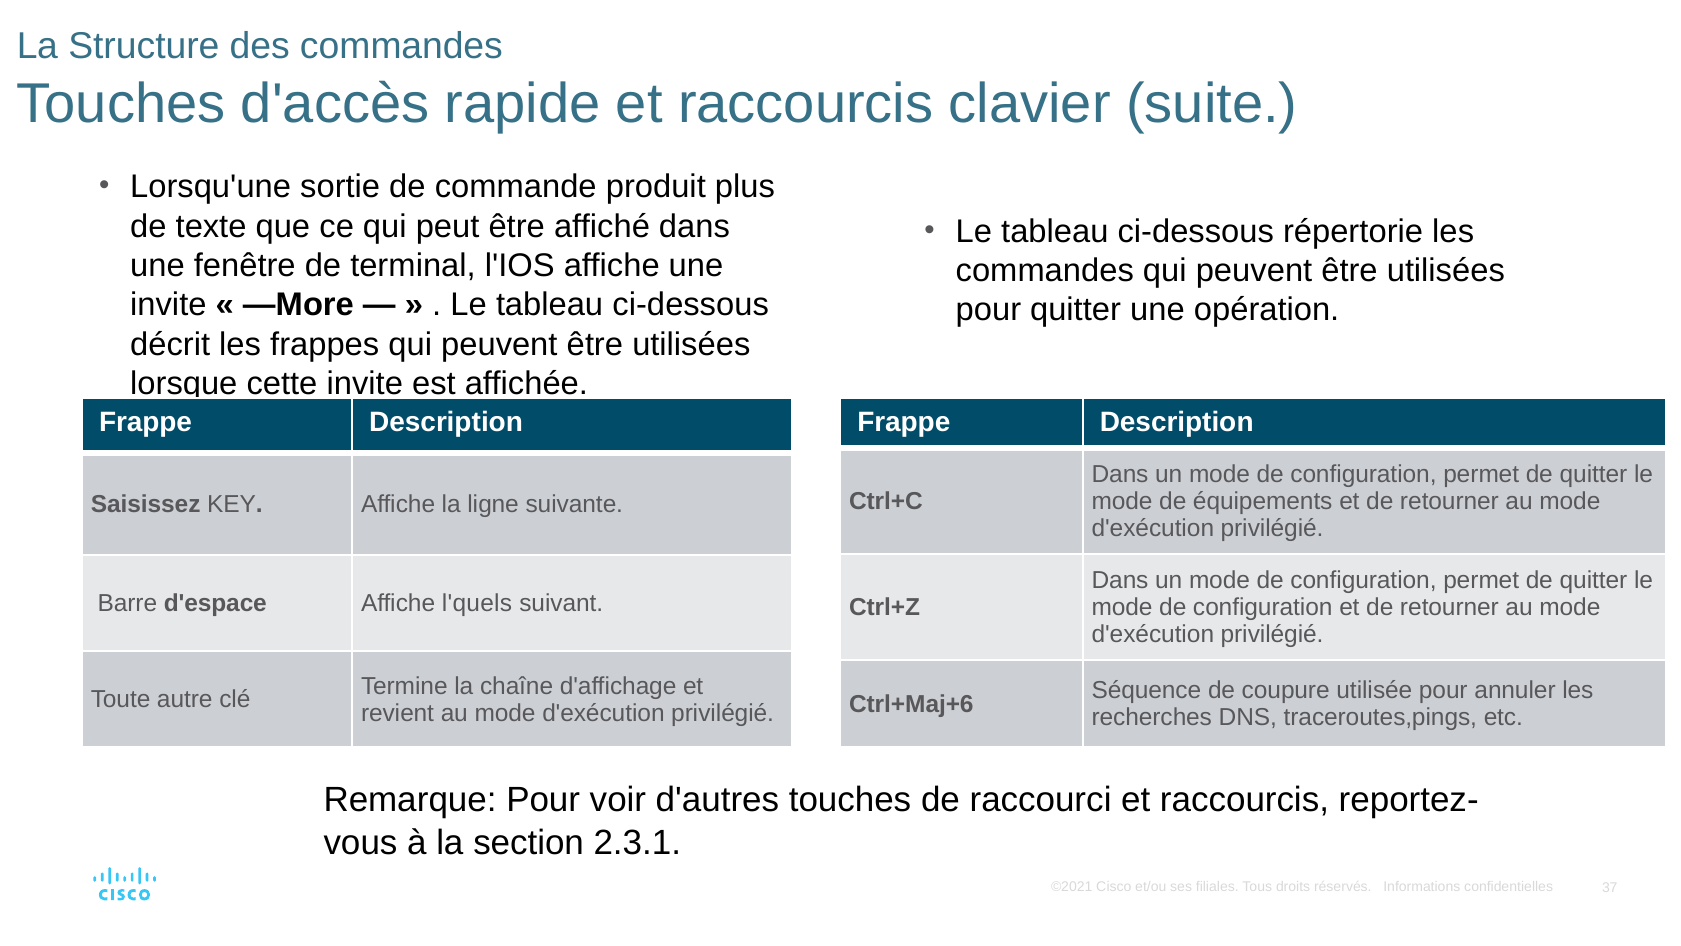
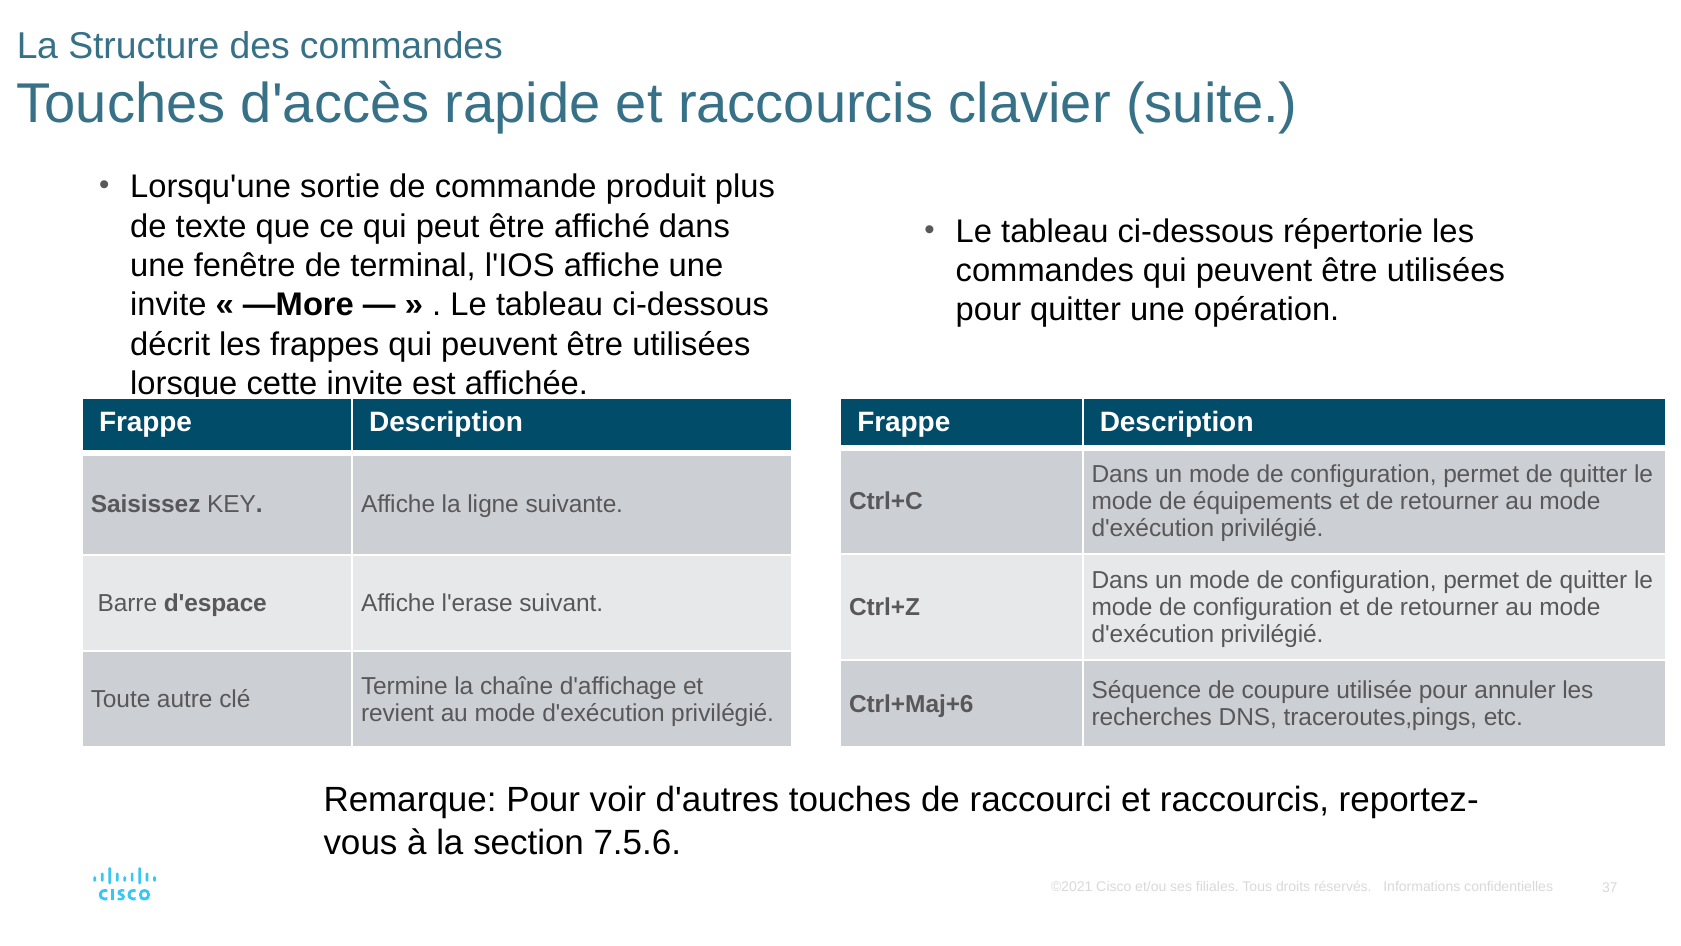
l'quels: l'quels -> l'erase (477, 603)
2.3.1: 2.3.1 -> 7.5.6 (637, 842)
